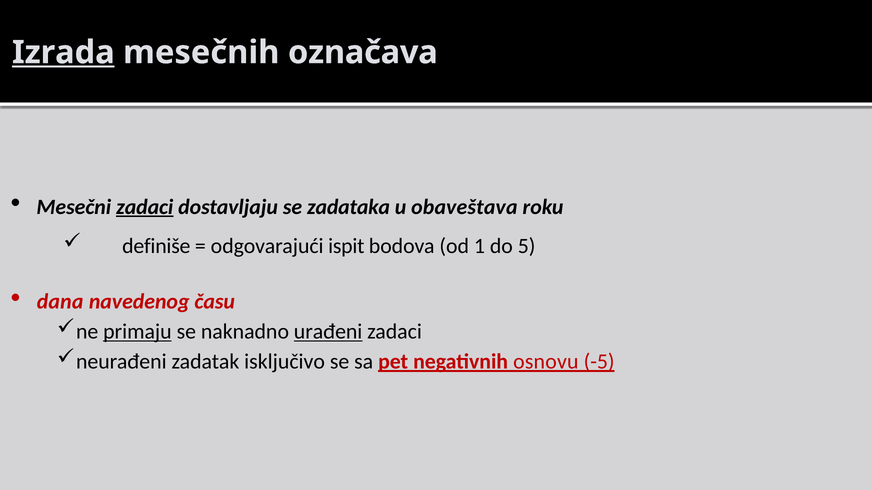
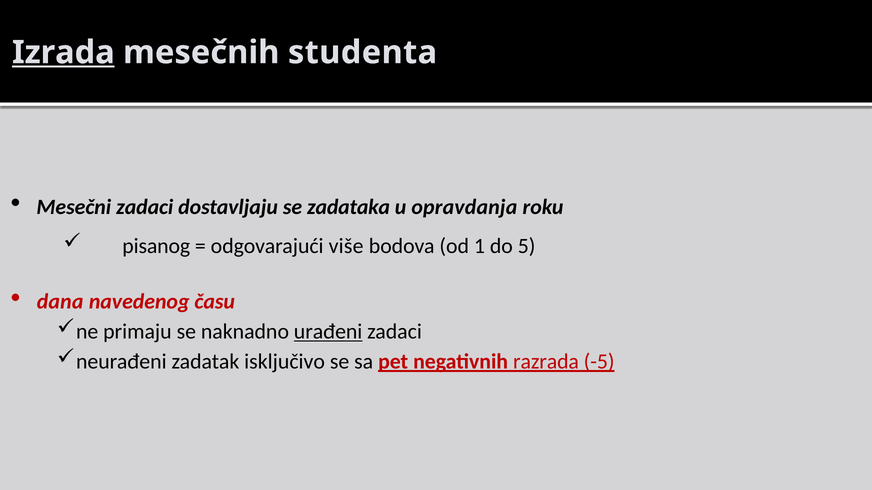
označava: označava -> studenta (363, 53)
zadaci underline: present -> none (145, 207)
obaveštava: obaveštava -> opravdanja (464, 207)
definiše: definiše -> pisanog (156, 246)
ispit: ispit -> više (346, 246)
primaju underline: present -> none (137, 332)
osnovu: osnovu -> razrada (546, 362)
